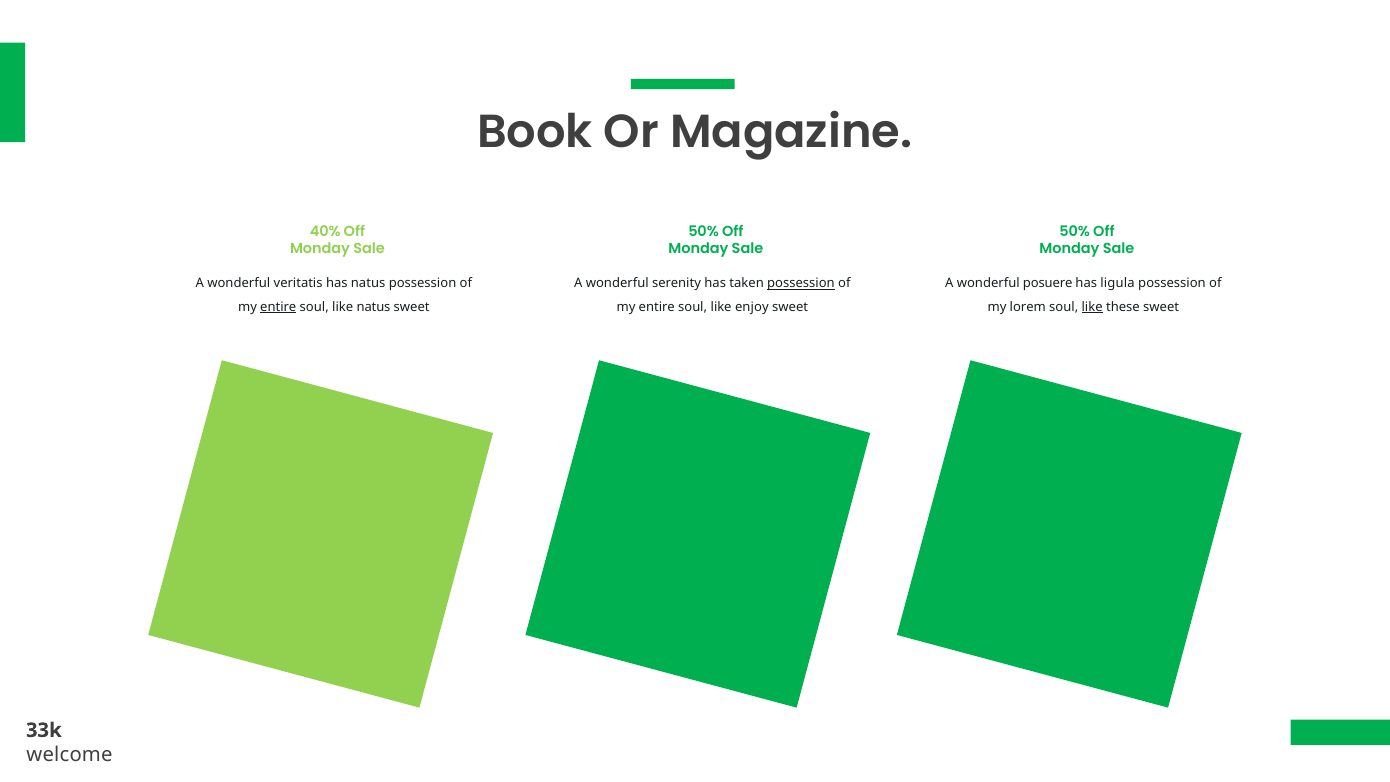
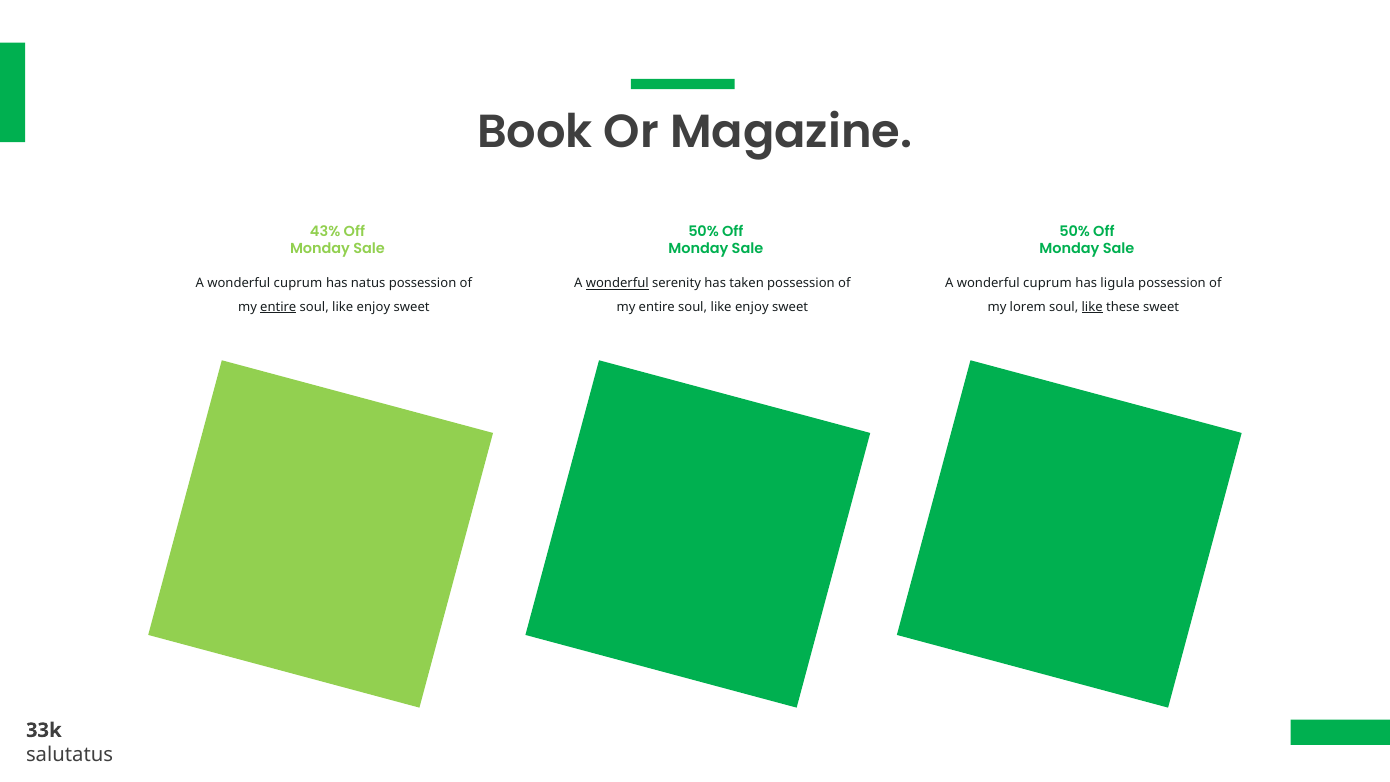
40%: 40% -> 43% (325, 232)
veritatis: veritatis -> cuprum (298, 283)
wonderful underline: none -> present (617, 283)
possession underline: present -> none (801, 283)
posuere: posuere -> cuprum (1048, 283)
natus: natus -> enjoy (373, 307)
welcome: welcome -> salutatus (70, 754)
